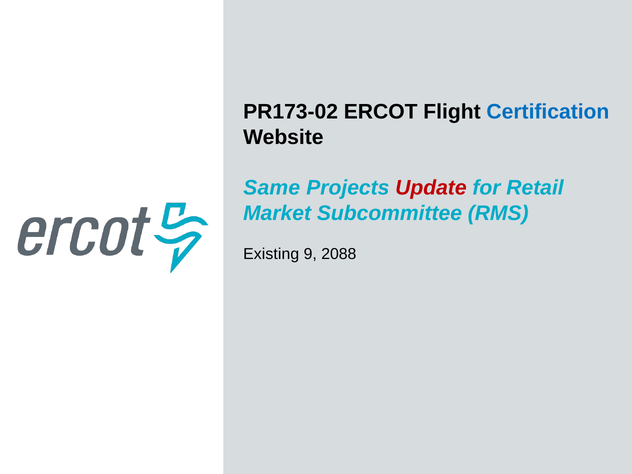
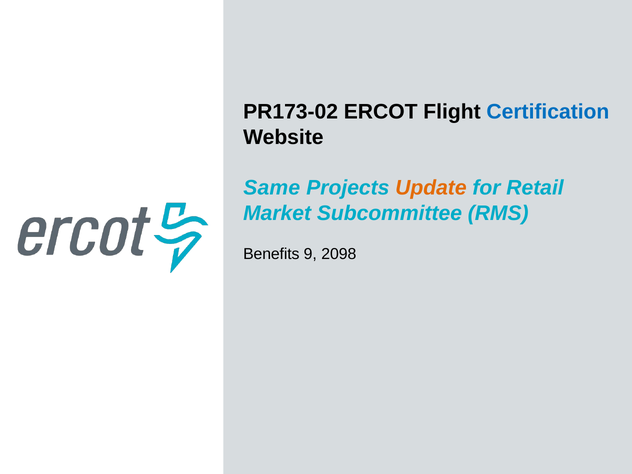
Update colour: red -> orange (431, 188)
Existing: Existing -> Benefits (271, 254)
2088: 2088 -> 2098 (339, 254)
